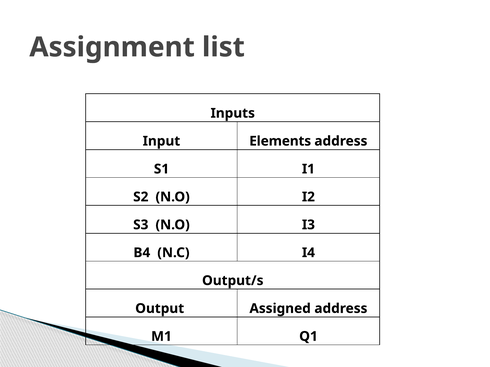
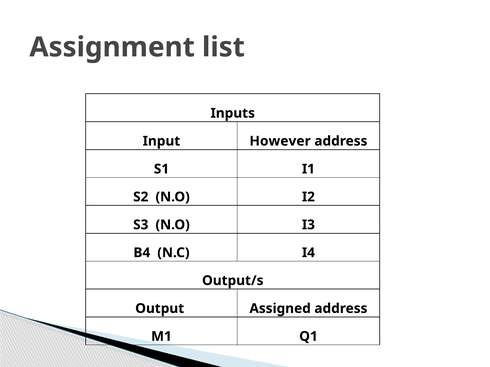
Elements: Elements -> However (280, 141)
